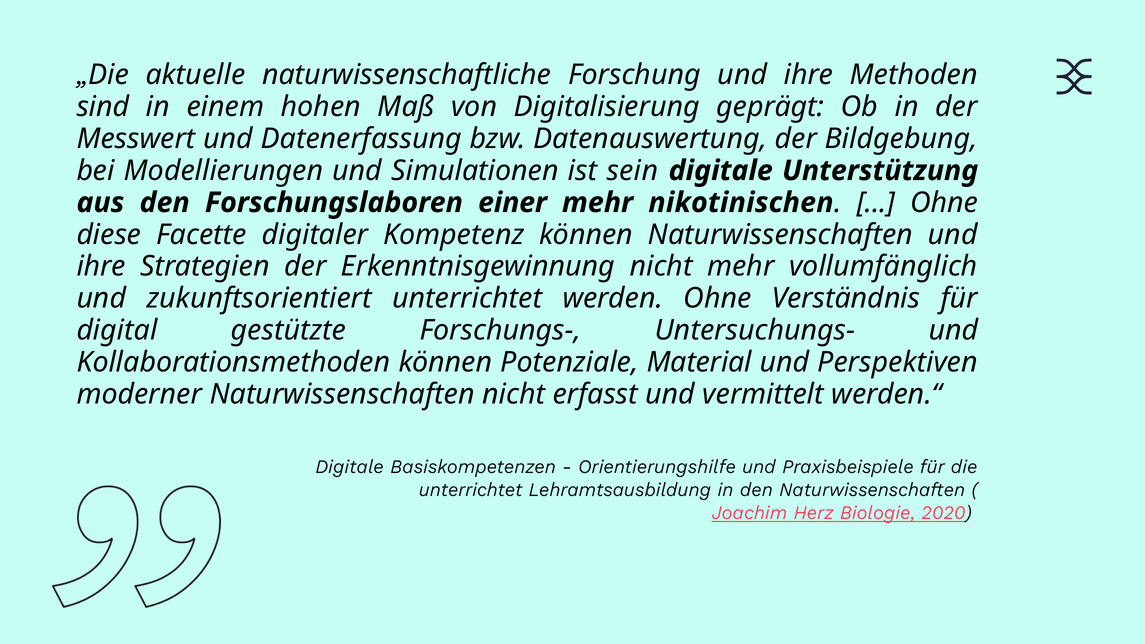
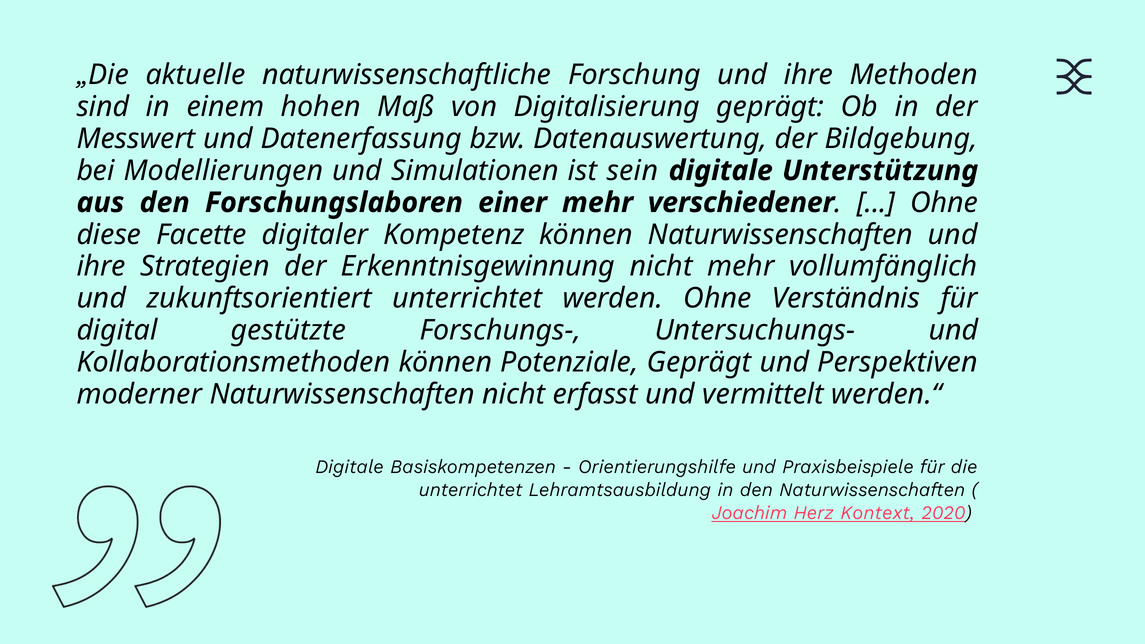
nikotinischen: nikotinischen -> verschiedener (741, 203)
Potenziale Material: Material -> Geprägt (699, 362)
Biologie: Biologie -> Kontext (877, 513)
